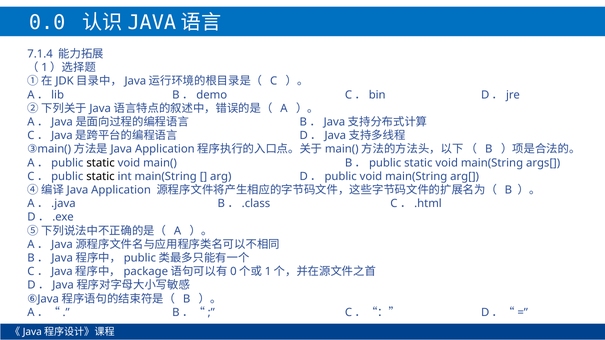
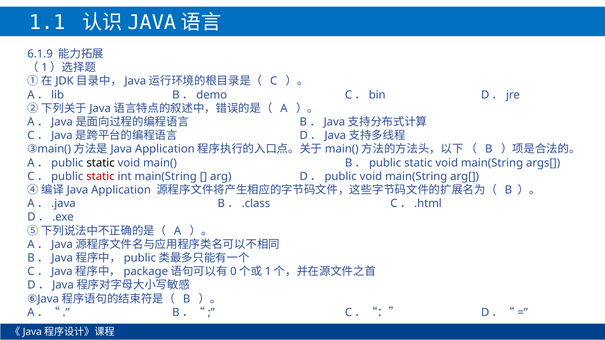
0.0: 0.0 -> 1.1 (47, 23)
7.1.4: 7.1.4 -> 6.1.9 (40, 54)
static colour: black -> red (100, 177)
